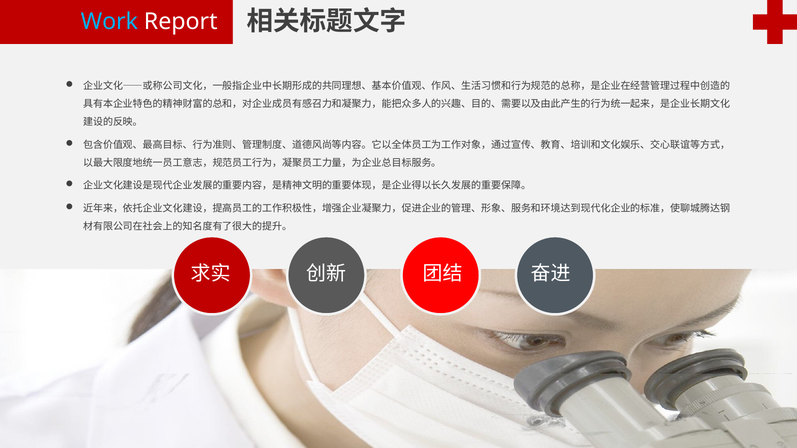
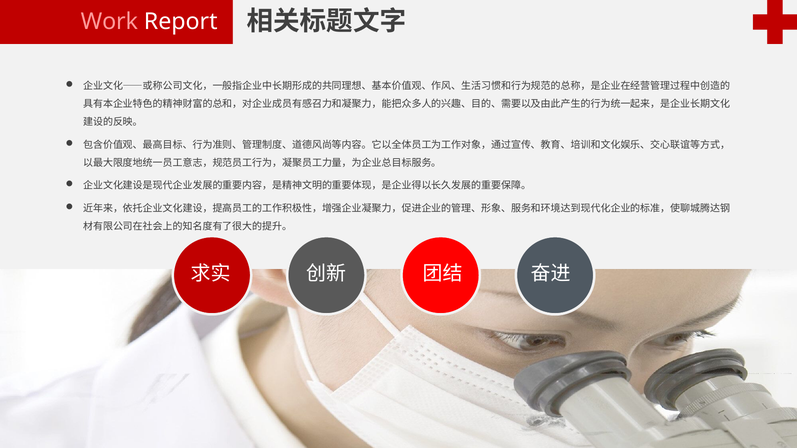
Work colour: light blue -> pink (109, 22)
